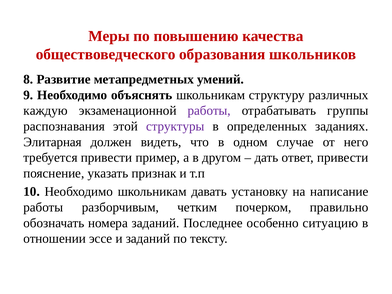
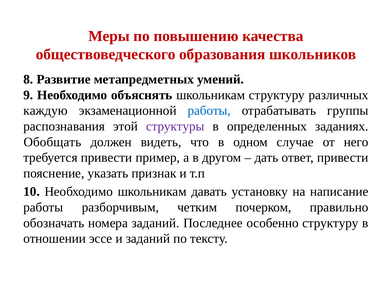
работы colour: purple -> blue (209, 111)
Элитарная: Элитарная -> Обобщать (52, 142)
особенно ситуацию: ситуацию -> структуру (330, 223)
